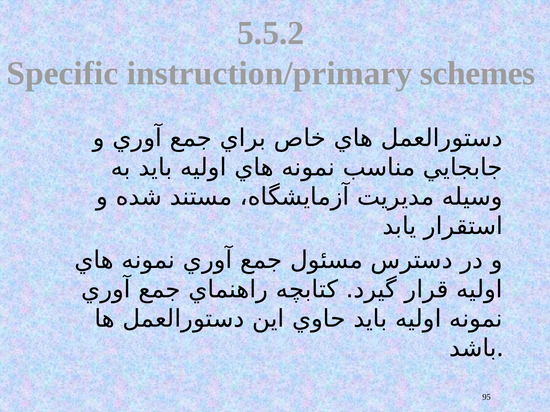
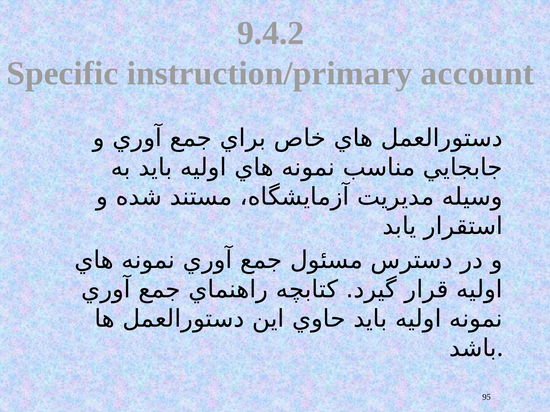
5.5.2: 5.5.2 -> 9.4.2 (271, 33)
schemes: schemes -> account (477, 73)
